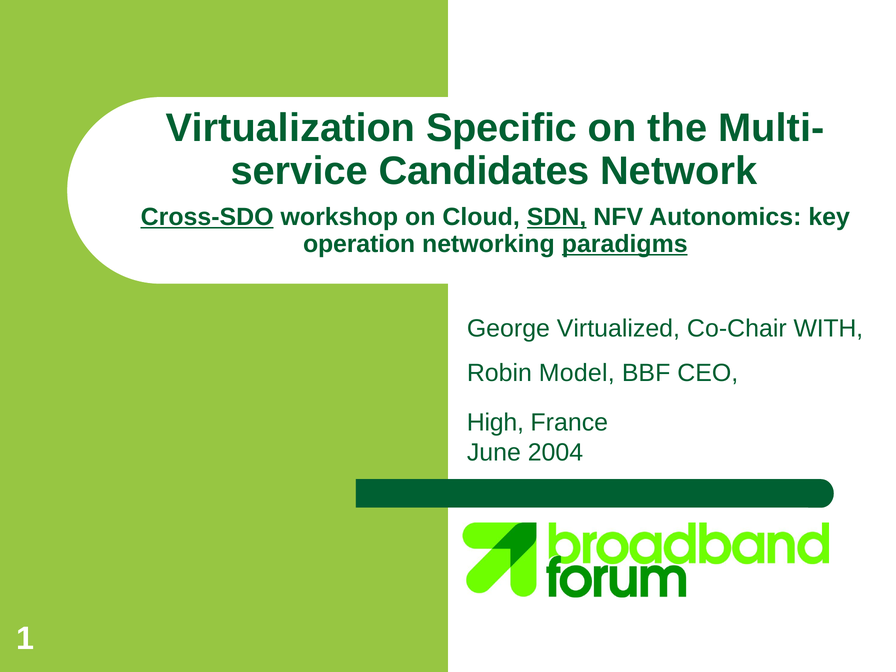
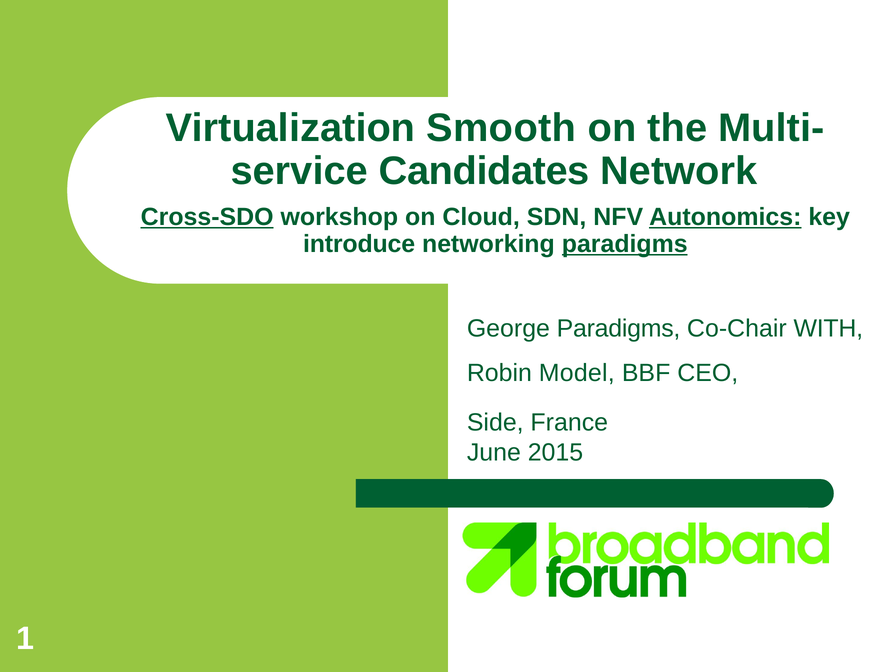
Specific: Specific -> Smooth (501, 128)
SDN underline: present -> none (557, 217)
Autonomics underline: none -> present (725, 217)
operation: operation -> introduce (359, 244)
George Virtualized: Virtualized -> Paradigms (619, 328)
High: High -> Side (495, 422)
2004: 2004 -> 2015 (555, 452)
